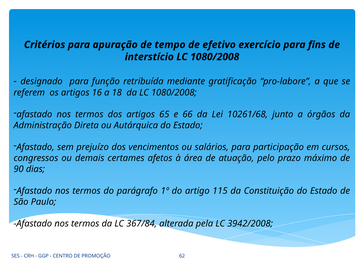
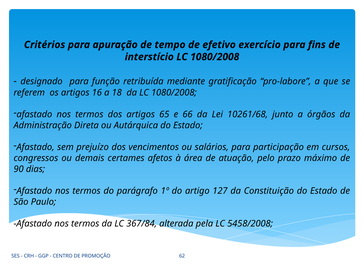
115: 115 -> 127 (220, 191)
3942/2008: 3942/2008 -> 5458/2008 (250, 224)
